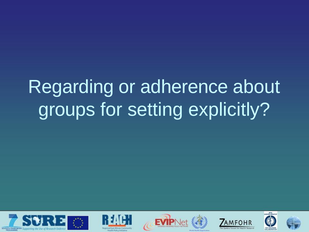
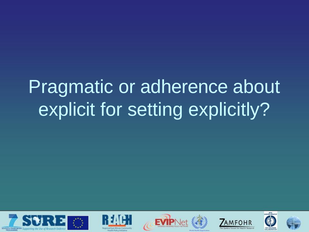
Regarding: Regarding -> Pragmatic (71, 87)
groups: groups -> explicit (67, 109)
